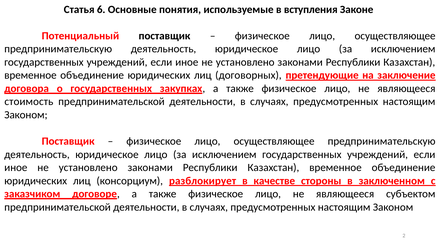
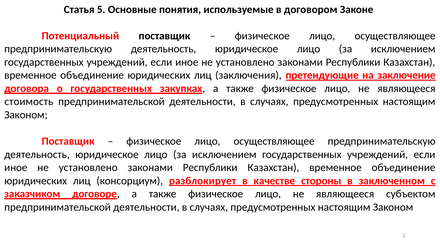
6: 6 -> 5 (101, 10)
вступления: вступления -> договором (311, 10)
договорных: договорных -> заключения (248, 76)
